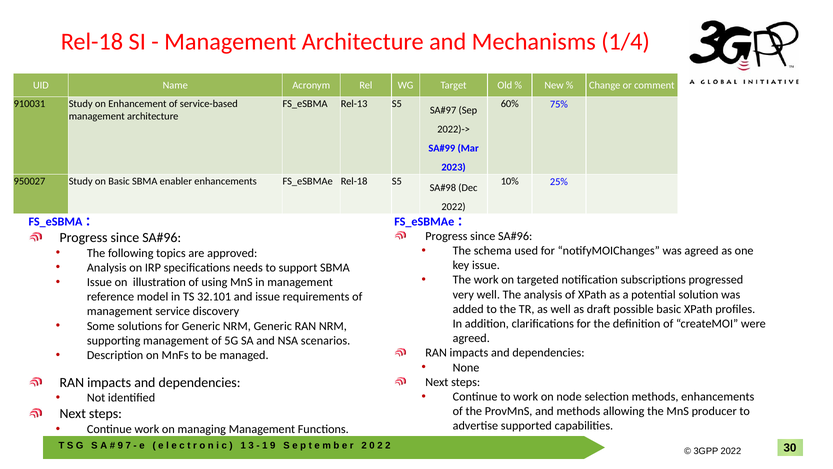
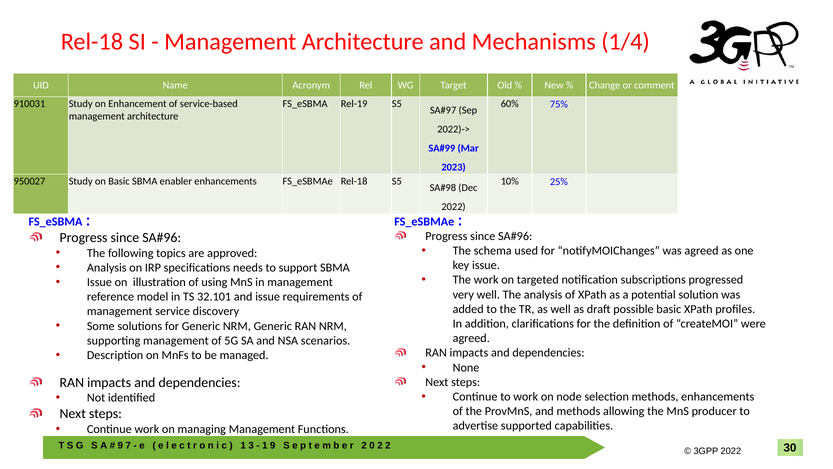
Rel-13: Rel-13 -> Rel-19 (354, 104)
